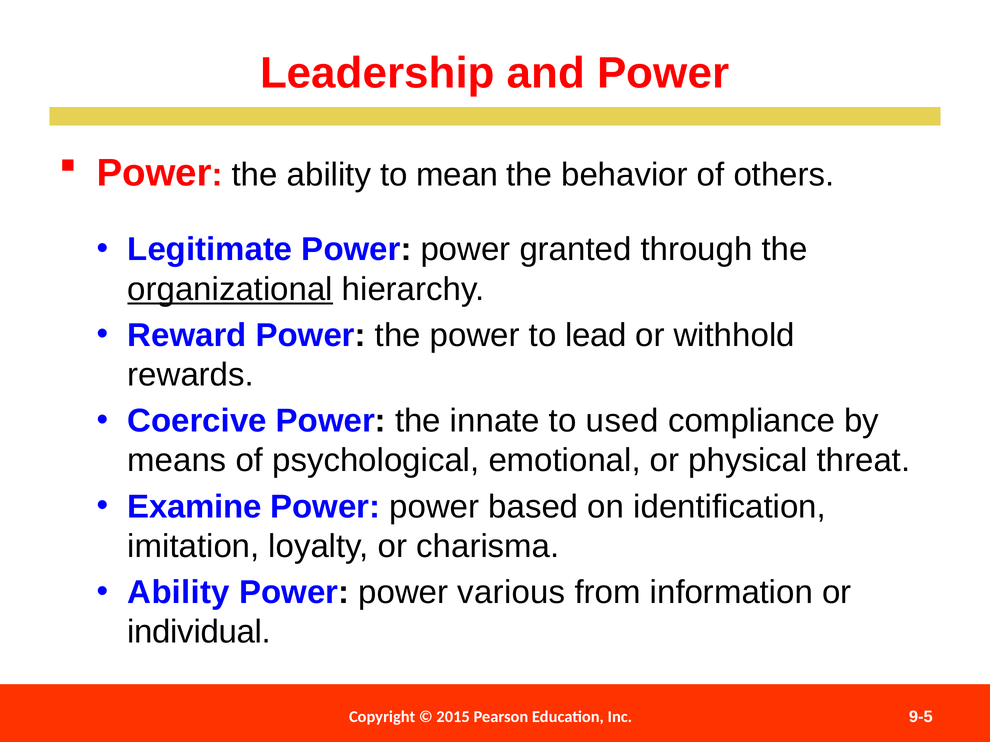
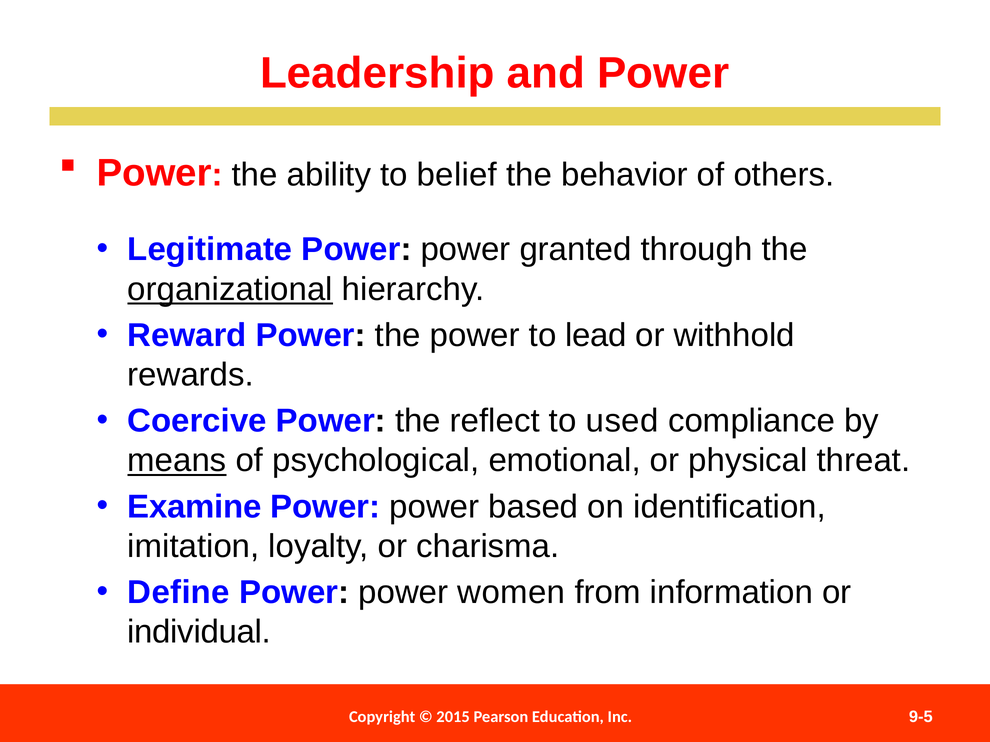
mean: mean -> belief (457, 175)
innate: innate -> reflect (495, 421)
means underline: none -> present (177, 461)
Ability: Ability -> Define (179, 593)
various: various -> women (511, 593)
